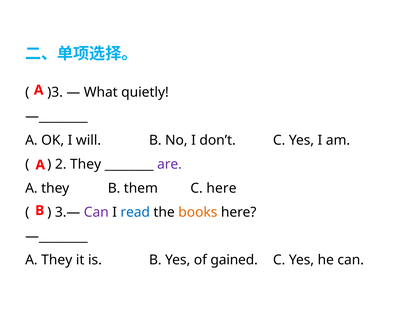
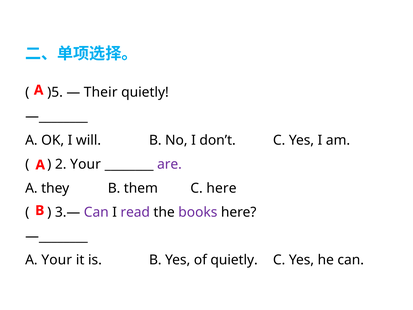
)3: )3 -> )5 (55, 92)
What: What -> Their (101, 92)
2 They: They -> Your (86, 164)
read colour: blue -> purple (135, 212)
books colour: orange -> purple (198, 212)
They: They -> Your (57, 260)
of gained: gained -> quietly (234, 260)
